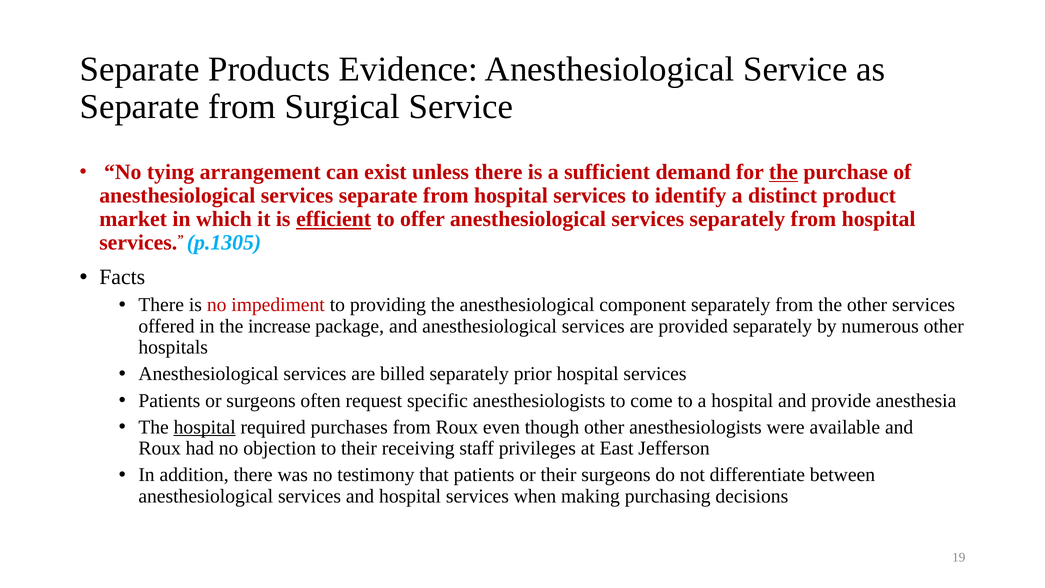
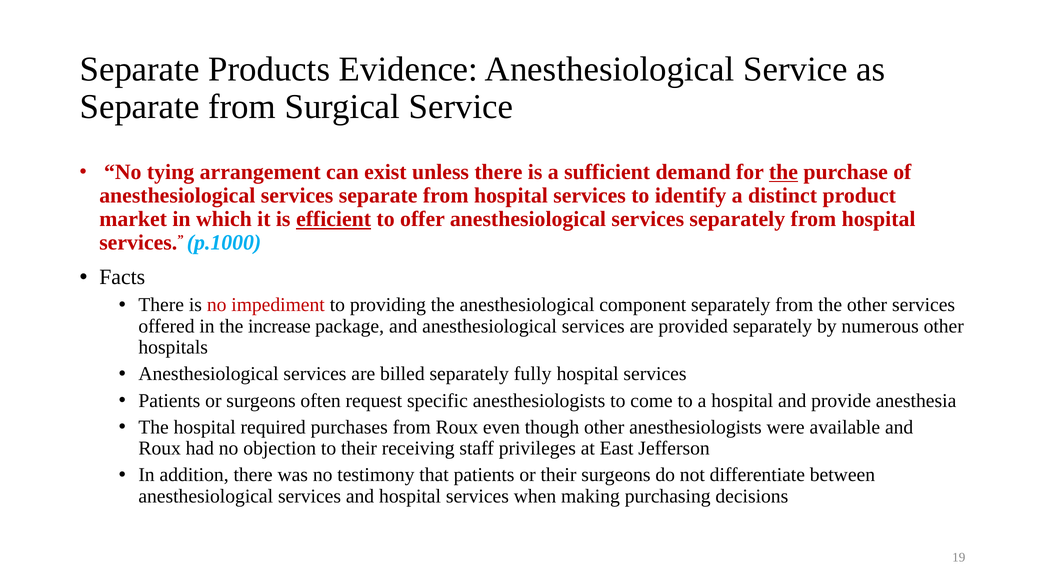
p.1305: p.1305 -> p.1000 (224, 243)
prior: prior -> fully (533, 374)
hospital underline: present -> none (205, 427)
